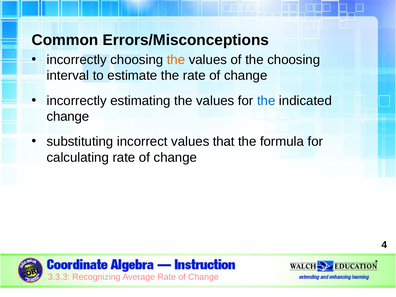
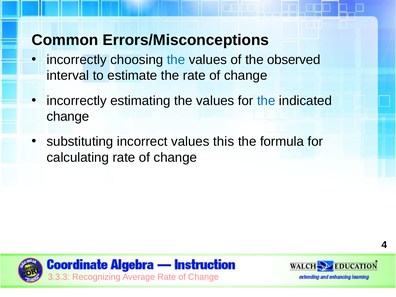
the colour: orange -> blue (176, 60)
the choosing: choosing -> observed (294, 60)
that: that -> this (224, 142)
